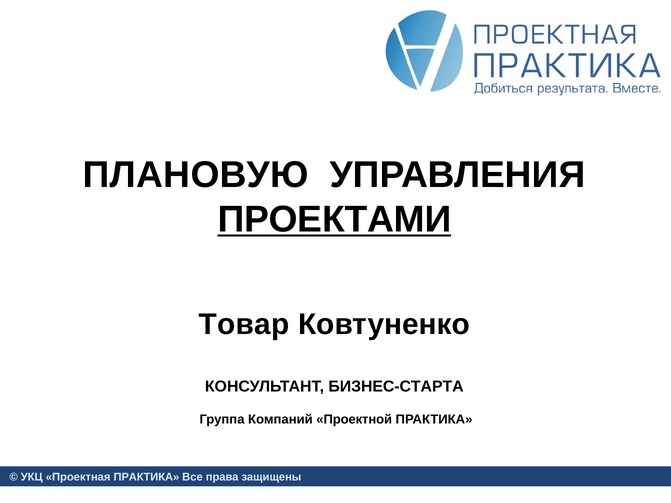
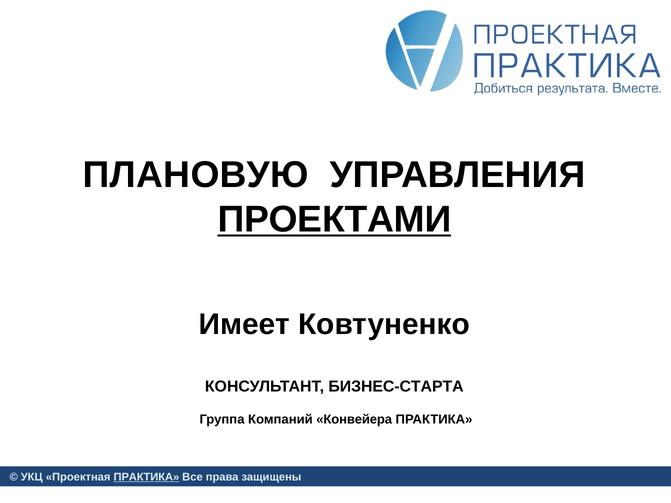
Товар: Товар -> Имеет (244, 325)
Проектной: Проектной -> Конвейера (354, 420)
ПРАКТИКА underline: none -> present (146, 477)
